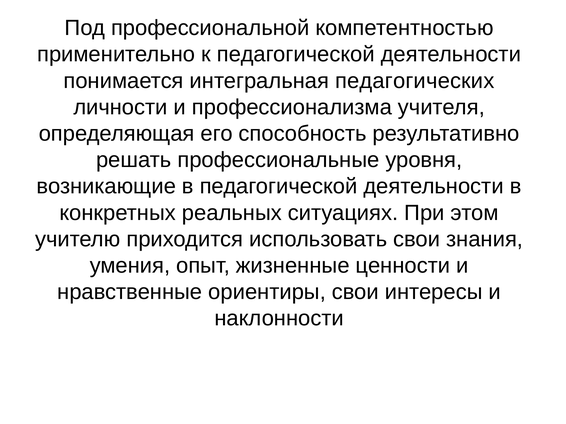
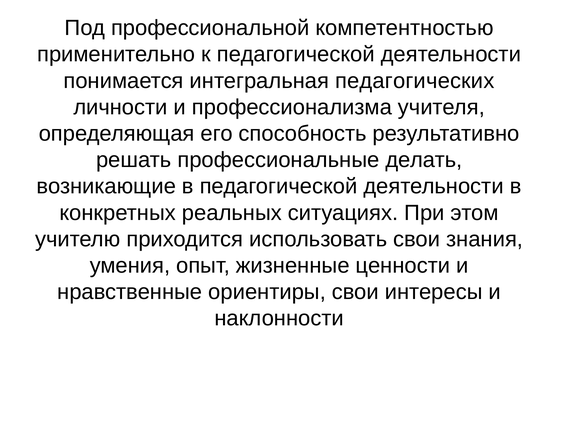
уровня: уровня -> делать (424, 160)
